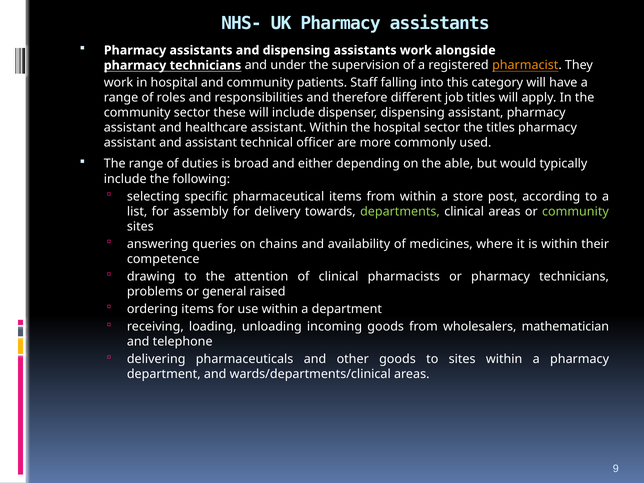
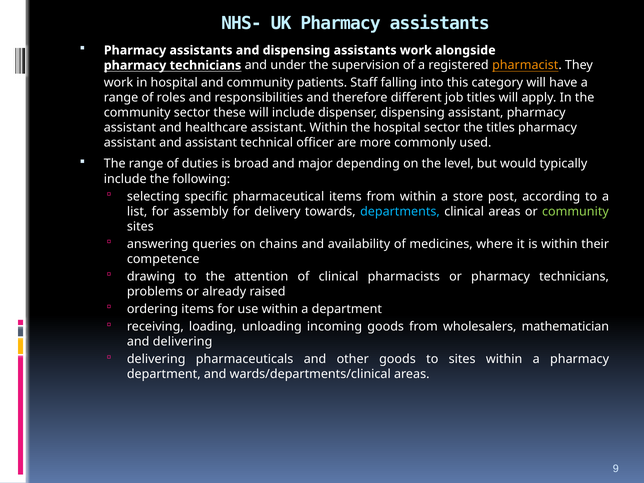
either: either -> major (315, 164)
able: able -> level (459, 164)
departments colour: light green -> light blue (400, 211)
general: general -> already (224, 292)
and telephone: telephone -> delivering (183, 342)
